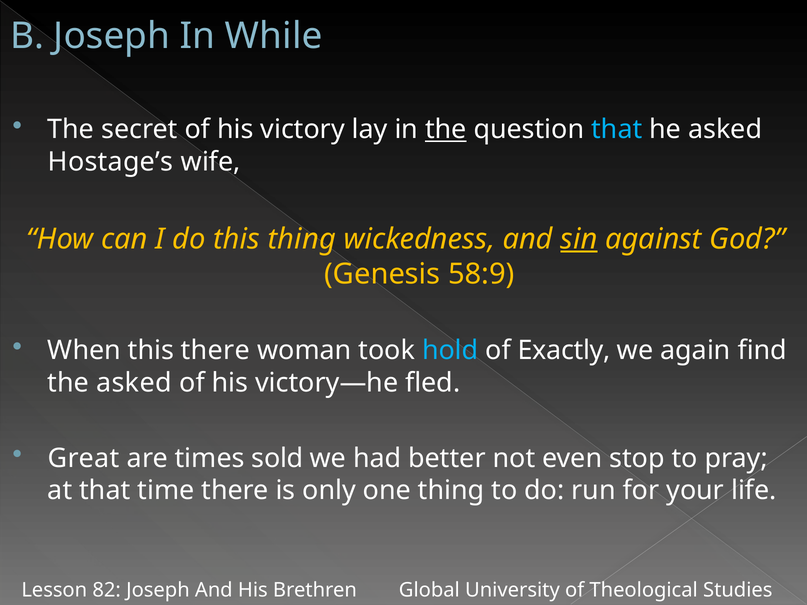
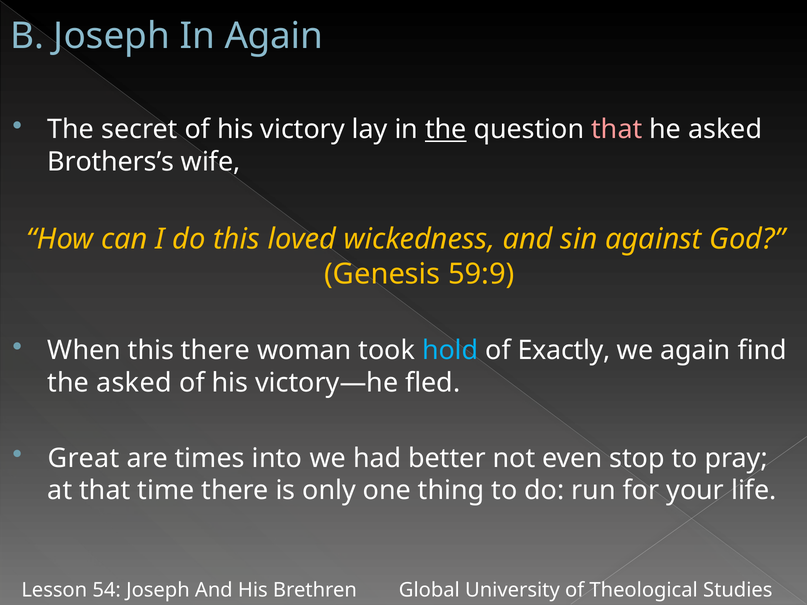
In While: While -> Again (274, 36)
that colour: light blue -> pink (617, 130)
Hostage’s: Hostage’s -> Brothers’s (111, 162)
this thing: thing -> loved (302, 239)
sin underline: present -> none (579, 239)
58:9: 58:9 -> 59:9 (481, 274)
sold: sold -> into (277, 458)
82: 82 -> 54 (107, 591)
